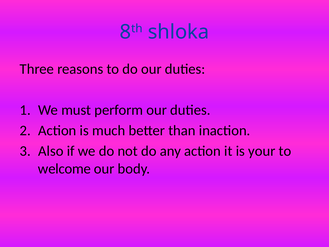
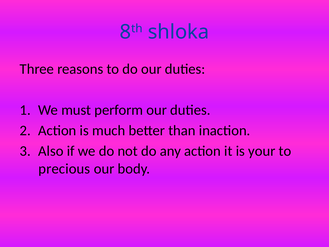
welcome: welcome -> precious (64, 169)
